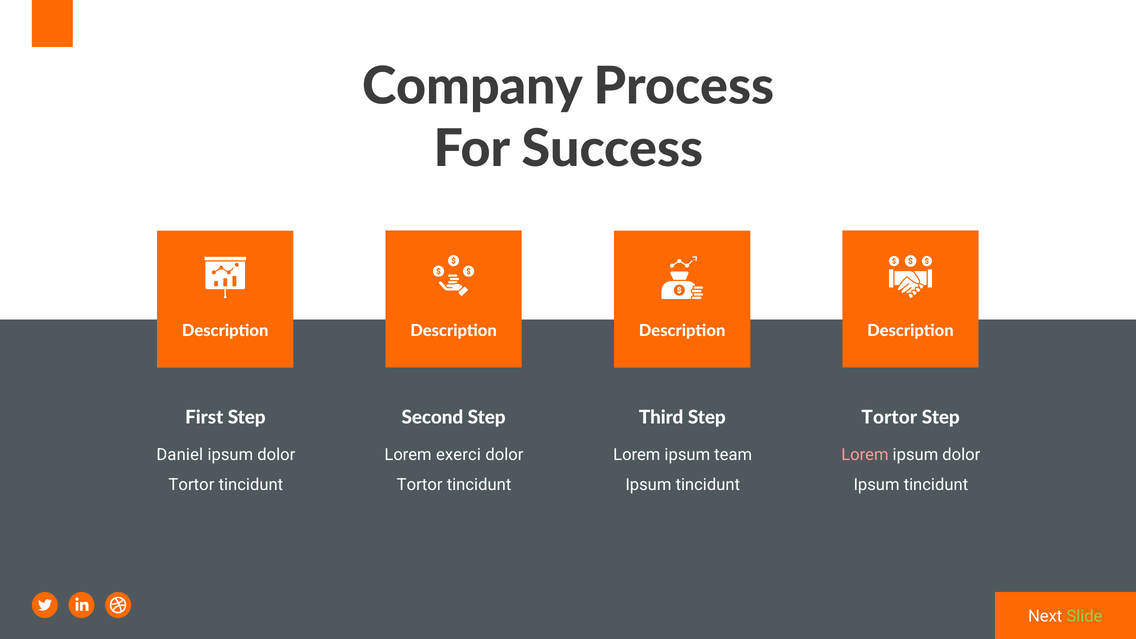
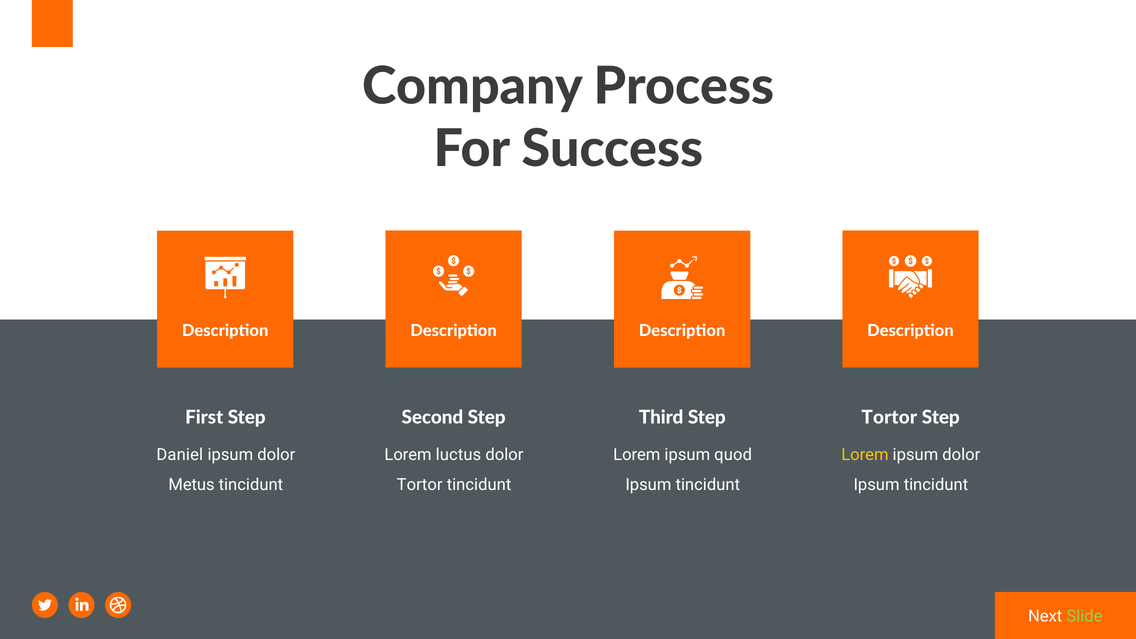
exerci: exerci -> luctus (458, 455)
team: team -> quod (733, 455)
Lorem colour: pink -> yellow (865, 455)
Tortor: Tortor -> Metus (192, 485)
